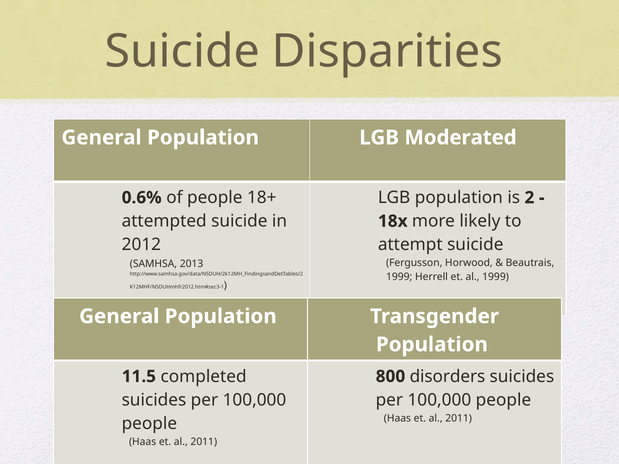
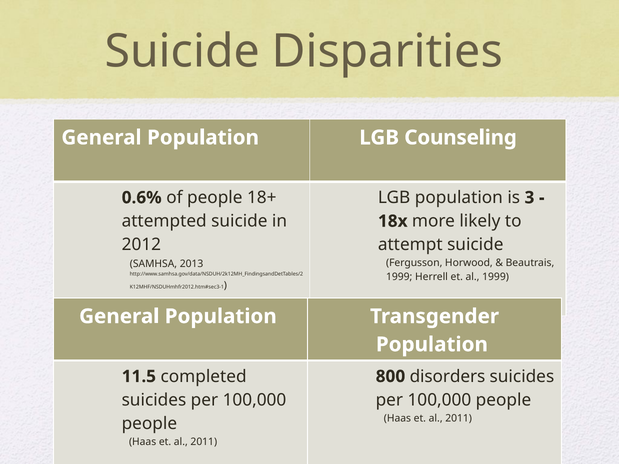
Moderated: Moderated -> Counseling (461, 138)
2: 2 -> 3 (529, 198)
